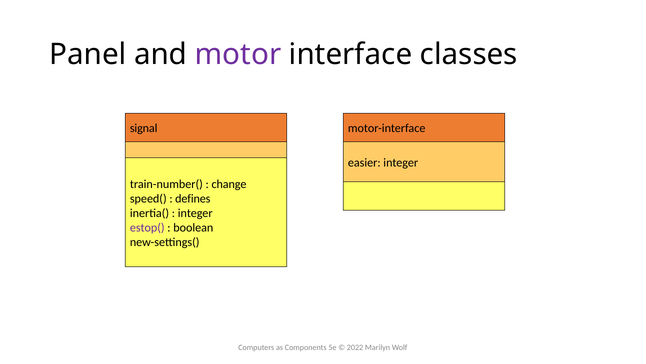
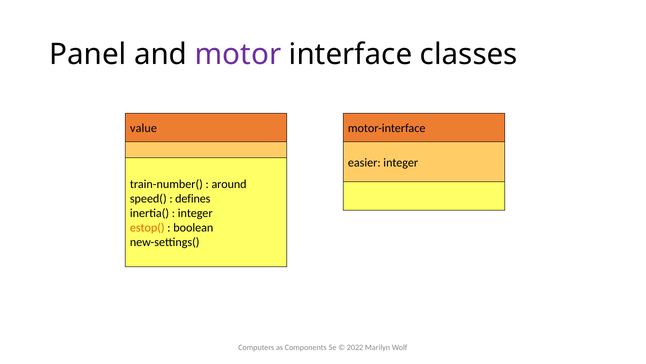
signal: signal -> value (144, 128)
change: change -> around (229, 184)
estop( colour: purple -> orange (147, 227)
